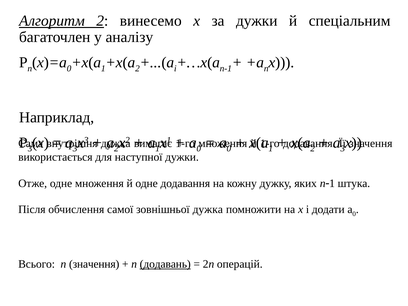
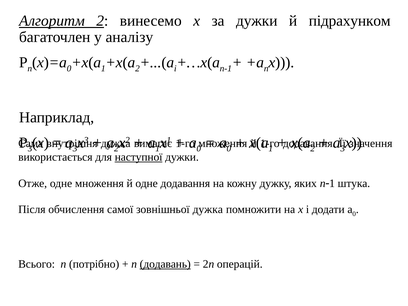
спеціальним: спеціальним -> підрахунком (350, 21)
наступної underline: none -> present (139, 157)
n значення: значення -> потрібно (94, 264)
